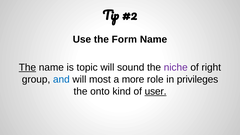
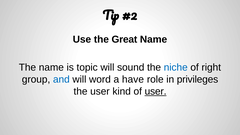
Form: Form -> Great (124, 39)
The underline: present -> none (27, 67)
niche colour: purple -> blue (176, 67)
most: most -> word (100, 79)
more: more -> have (133, 79)
the onto: onto -> user (100, 91)
